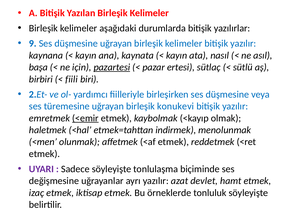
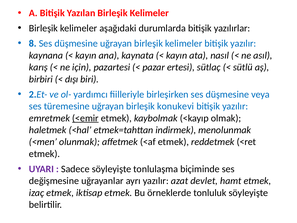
9: 9 -> 8 (33, 43)
başa: başa -> karış (38, 67)
pazartesi underline: present -> none (112, 67)
fiili: fiili -> dışı (72, 79)
